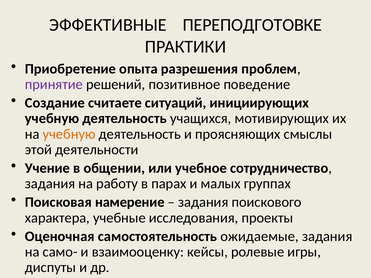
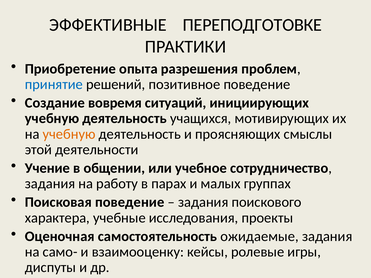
принятие colour: purple -> blue (54, 84)
считаете: считаете -> вовремя (115, 103)
Поисковая намерение: намерение -> поведение (130, 202)
